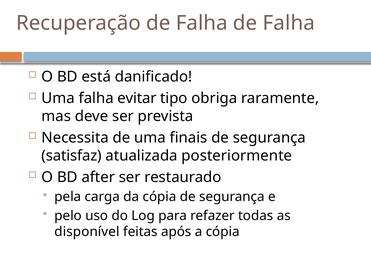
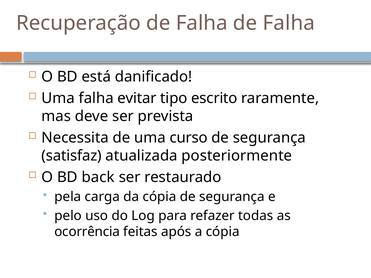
obriga: obriga -> escrito (214, 98)
finais: finais -> curso (189, 138)
after: after -> back (98, 177)
disponível: disponível -> ocorrência (87, 232)
